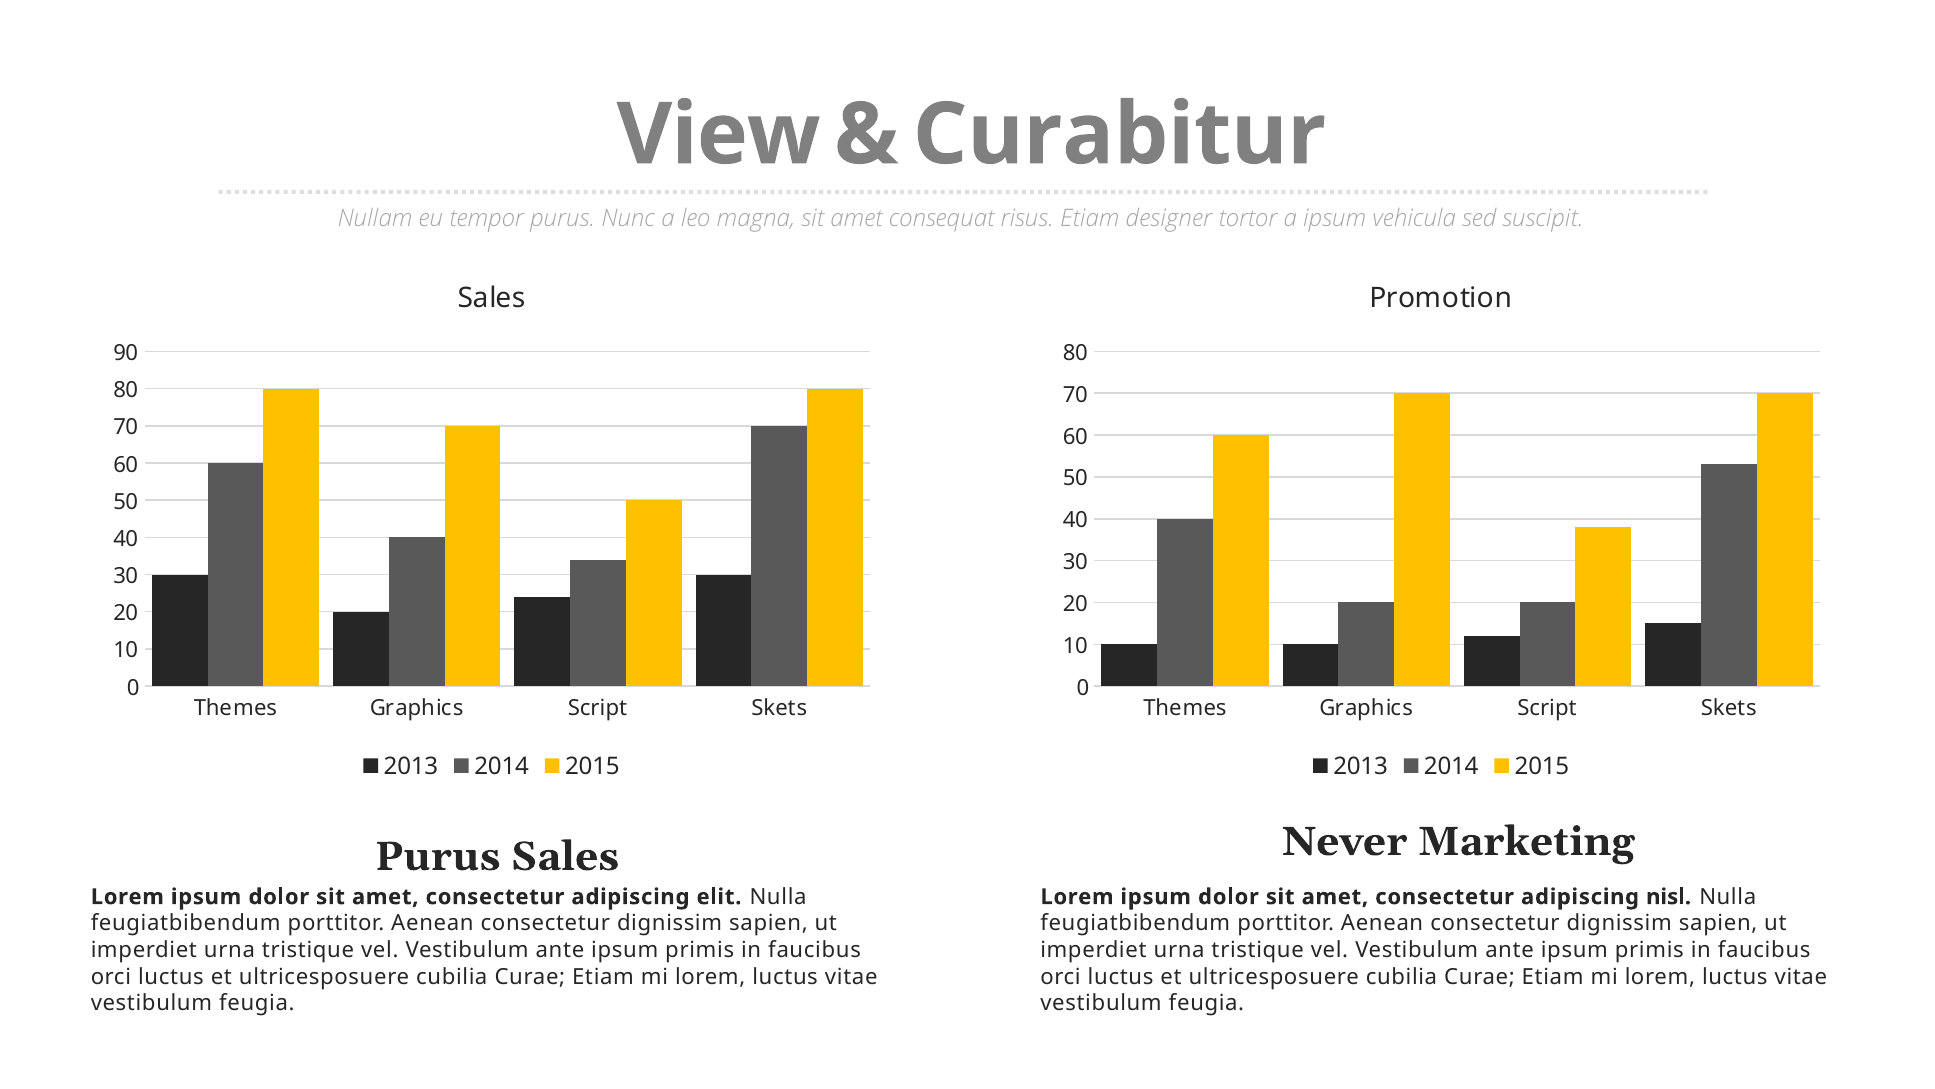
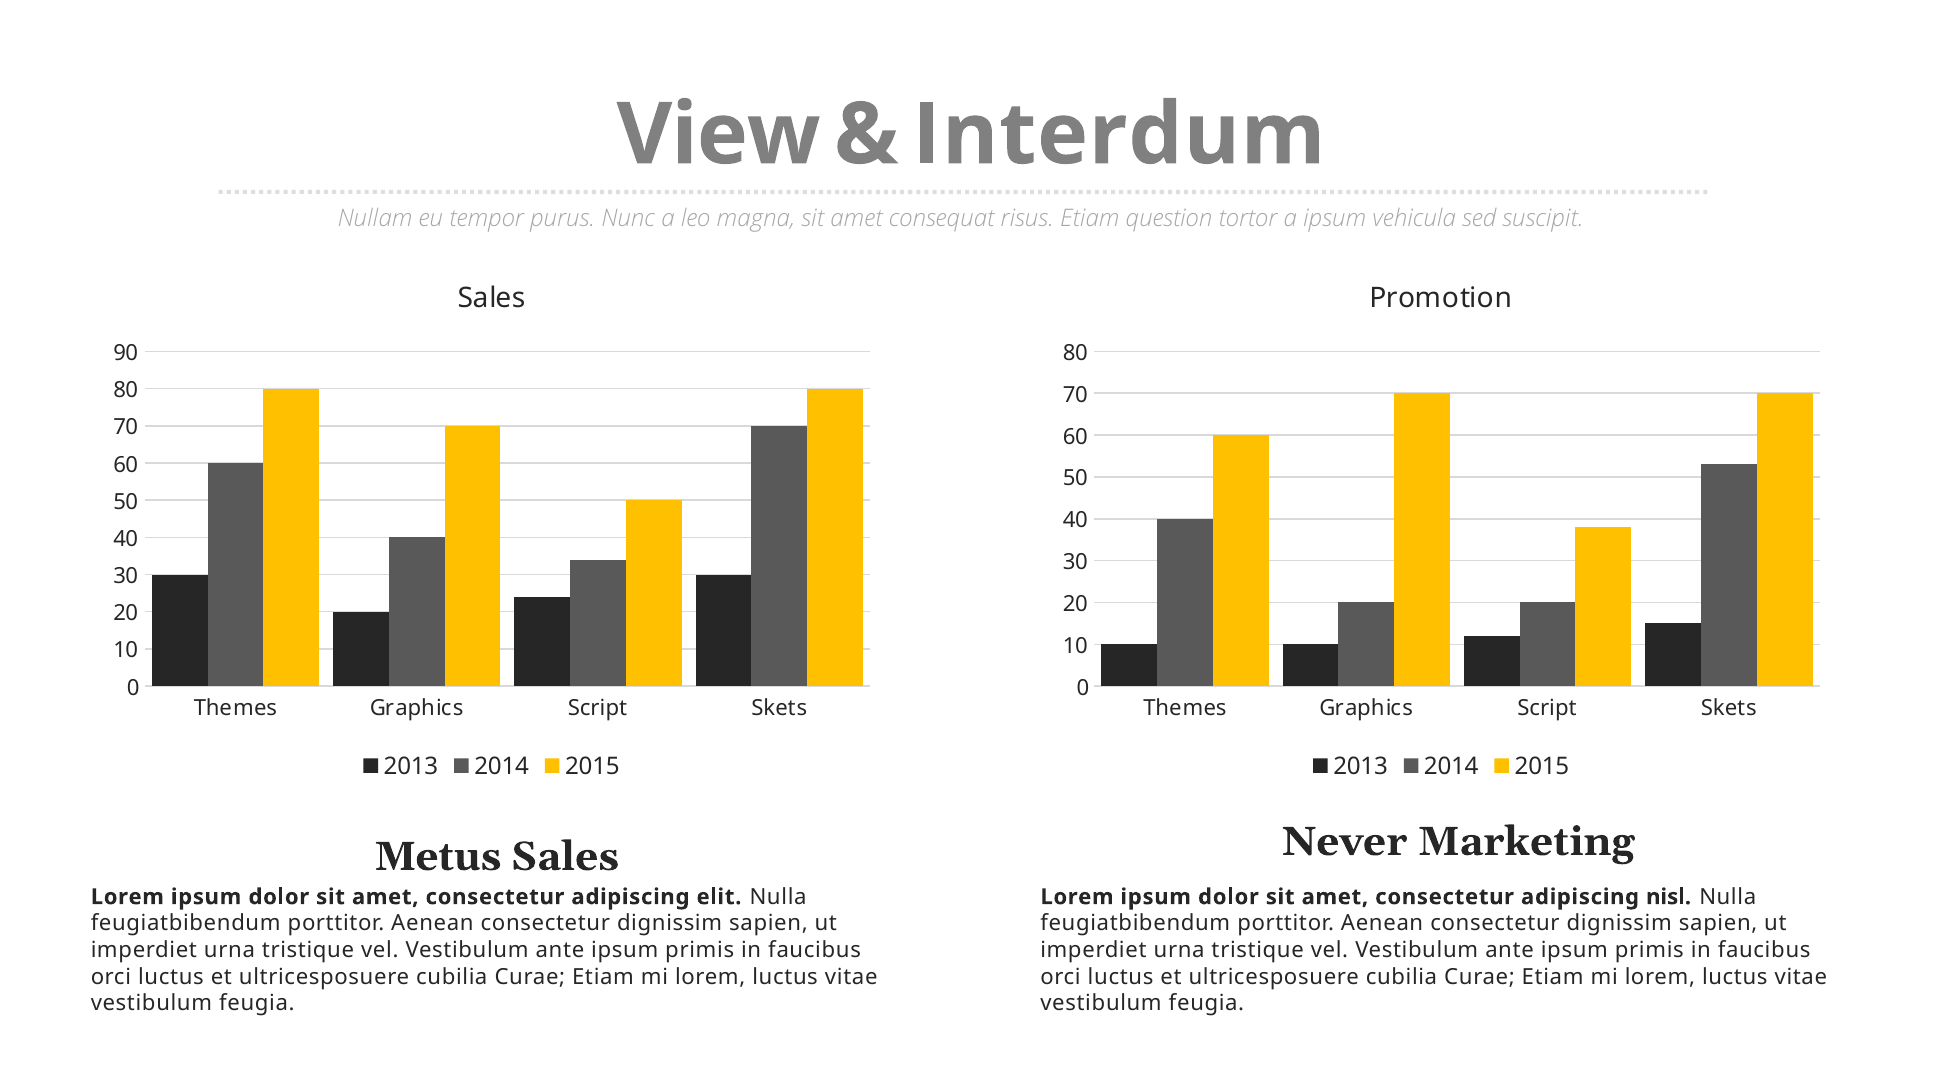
Curabitur: Curabitur -> Interdum (1119, 135)
designer: designer -> question (1169, 218)
Purus: Purus -> Metus (438, 856)
